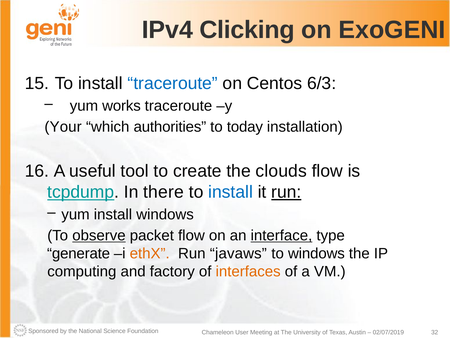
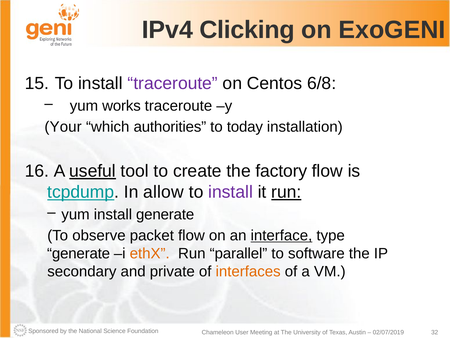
traceroute colour: blue -> purple (173, 83)
6/3: 6/3 -> 6/8 (322, 83)
useful underline: none -> present (93, 171)
clouds: clouds -> factory (281, 171)
there: there -> allow (164, 192)
install colour: blue -> purple (231, 192)
install windows: windows -> generate (165, 214)
observe underline: present -> none (99, 235)
javaws: javaws -> parallel (238, 253)
to windows: windows -> software (316, 253)
computing: computing -> secondary (82, 271)
factory: factory -> private (172, 271)
